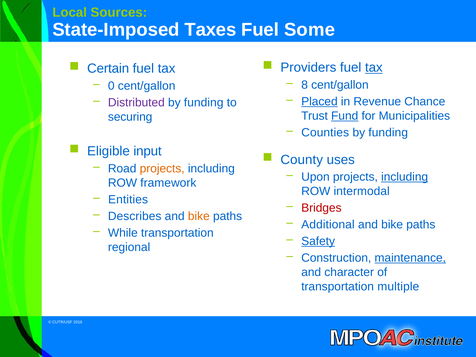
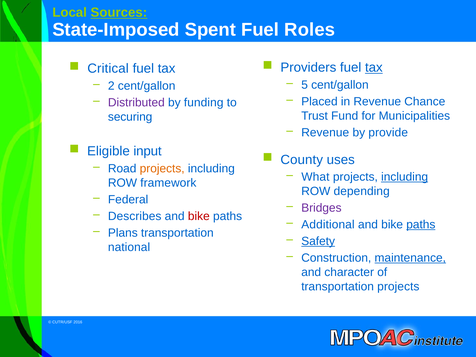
Sources underline: none -> present (119, 13)
Taxes: Taxes -> Spent (210, 30)
Some: Some -> Roles (310, 30)
Certain: Certain -> Critical (108, 68)
8: 8 -> 5 (305, 85)
0: 0 -> 2 (111, 86)
Placed underline: present -> none (319, 102)
Fund underline: present -> none (345, 116)
Counties: Counties -> Revenue (325, 133)
funding: funding -> provide (388, 133)
Upon: Upon -> What (315, 177)
intermodal: intermodal -> depending (362, 191)
Entities: Entities -> Federal (128, 200)
Bridges colour: red -> purple (321, 208)
bike colour: orange -> red (199, 216)
paths underline: none -> present (421, 225)
While: While -> Plans (123, 233)
regional: regional -> national (129, 247)
transportation multiple: multiple -> projects (398, 286)
